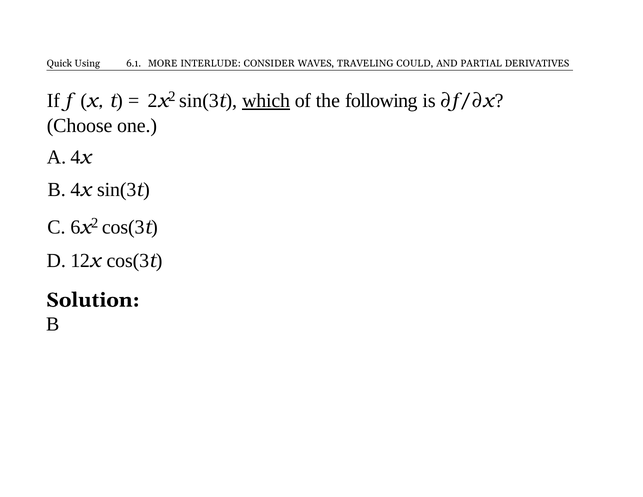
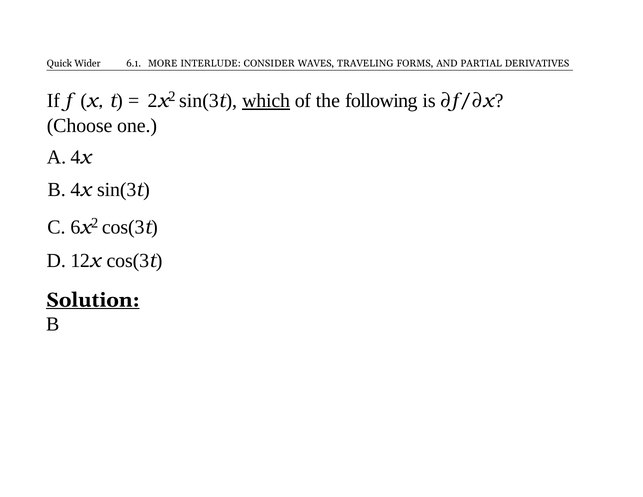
Using: Using -> Wider (87, 63)
COULD: COULD -> FORMS (415, 63)
Solution underline: none -> present (93, 300)
